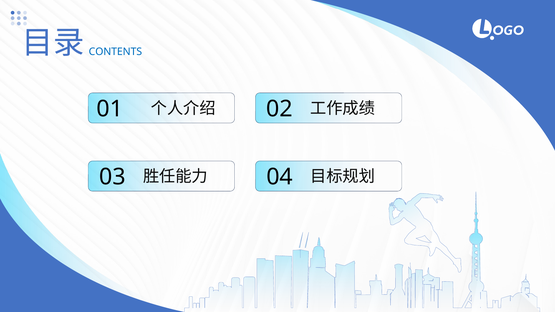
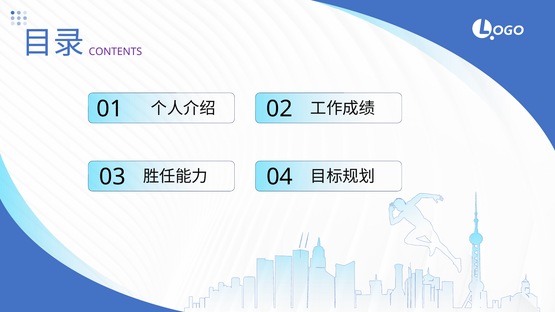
CONTENTS colour: blue -> purple (115, 52)
